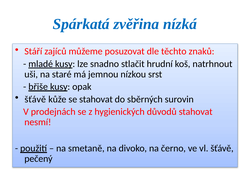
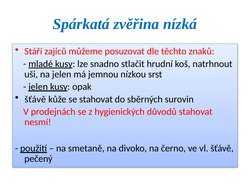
na staré: staré -> jelen (62, 75)
břiše: břiše -> jelen (38, 87)
